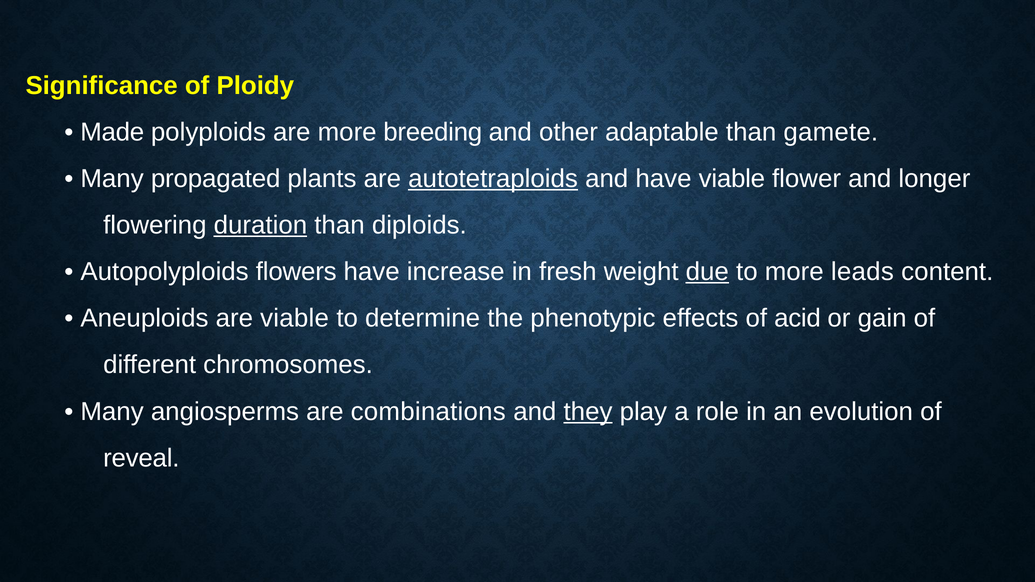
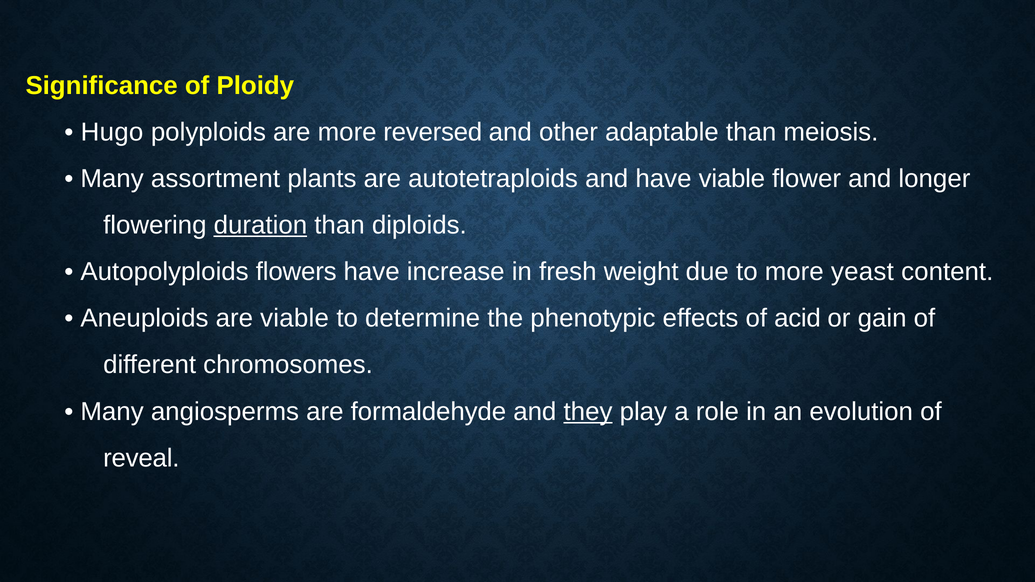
Made: Made -> Hugo (112, 132)
breeding: breeding -> reversed (433, 132)
gamete: gamete -> meiosis (831, 132)
propagated: propagated -> assortment (215, 179)
autotetraploids underline: present -> none (493, 179)
due underline: present -> none (707, 272)
leads: leads -> yeast (862, 272)
combinations: combinations -> formaldehyde (428, 412)
